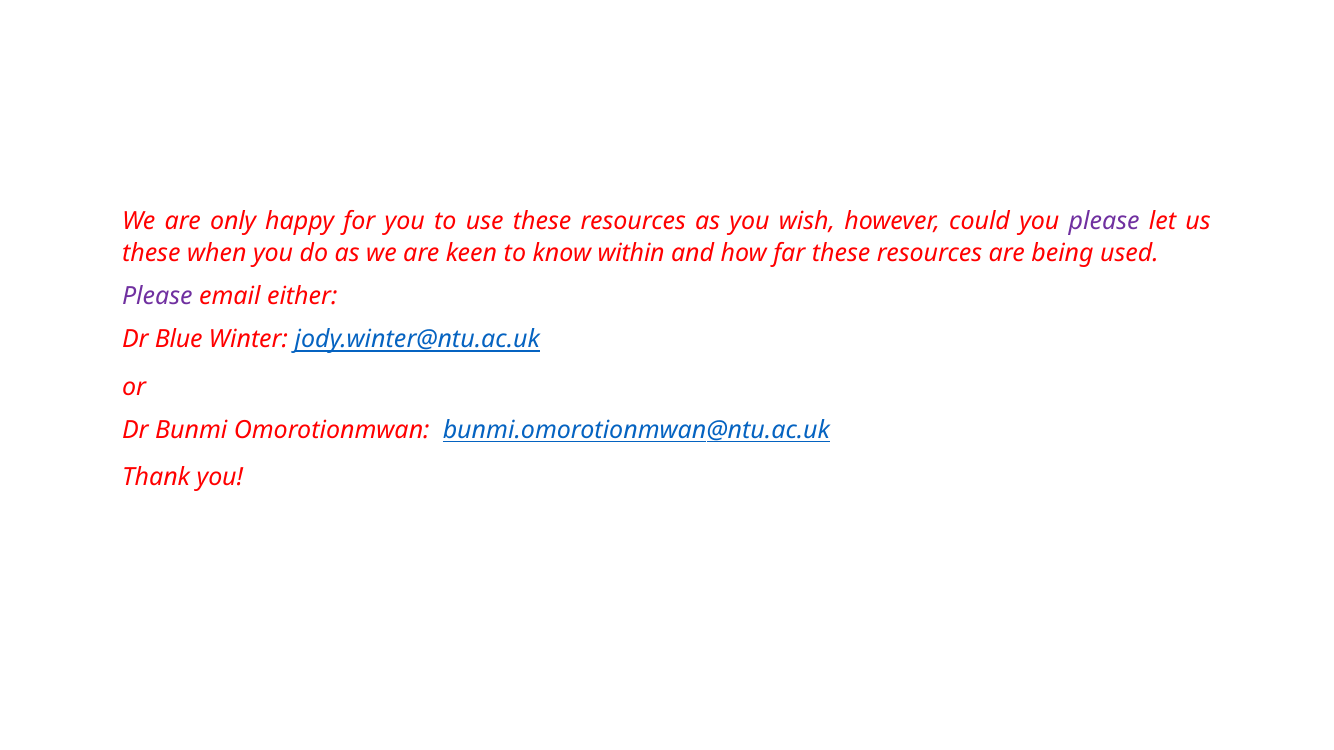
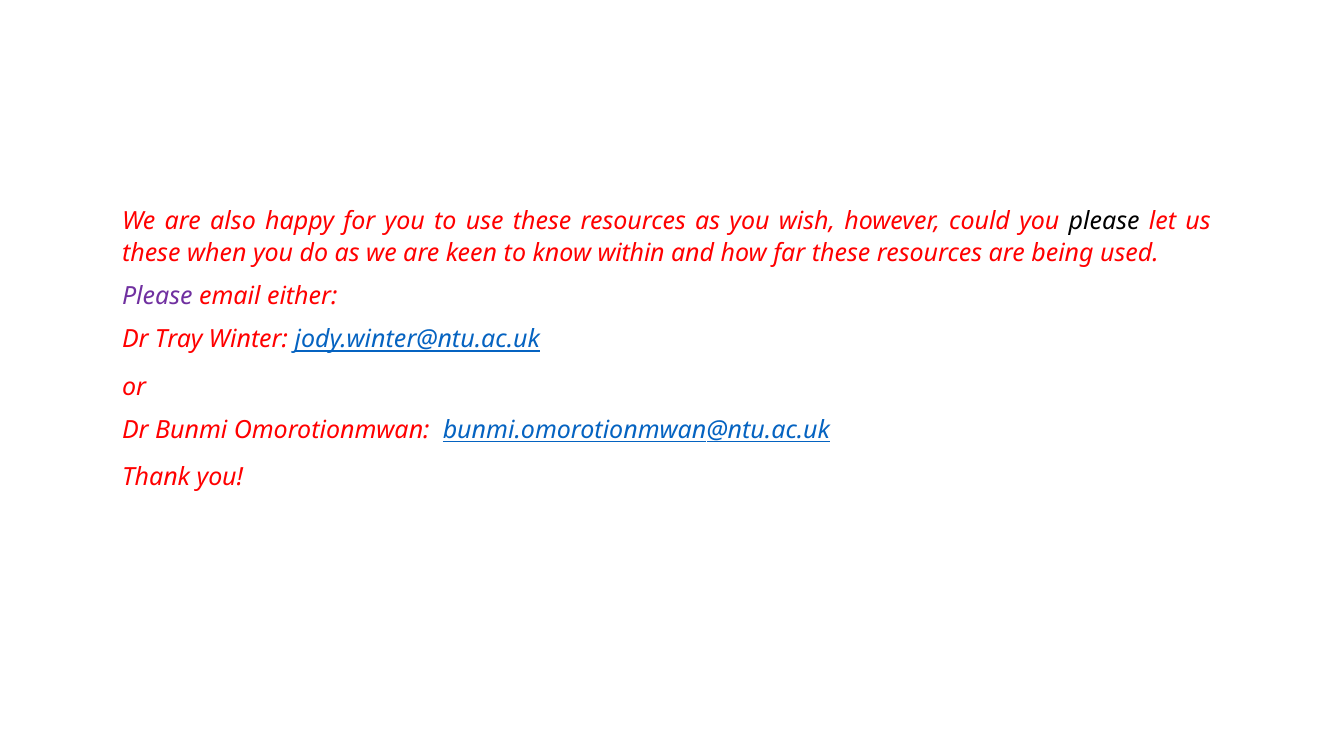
only: only -> also (233, 221)
please colour: purple -> black (1104, 221)
Blue: Blue -> Tray (179, 340)
